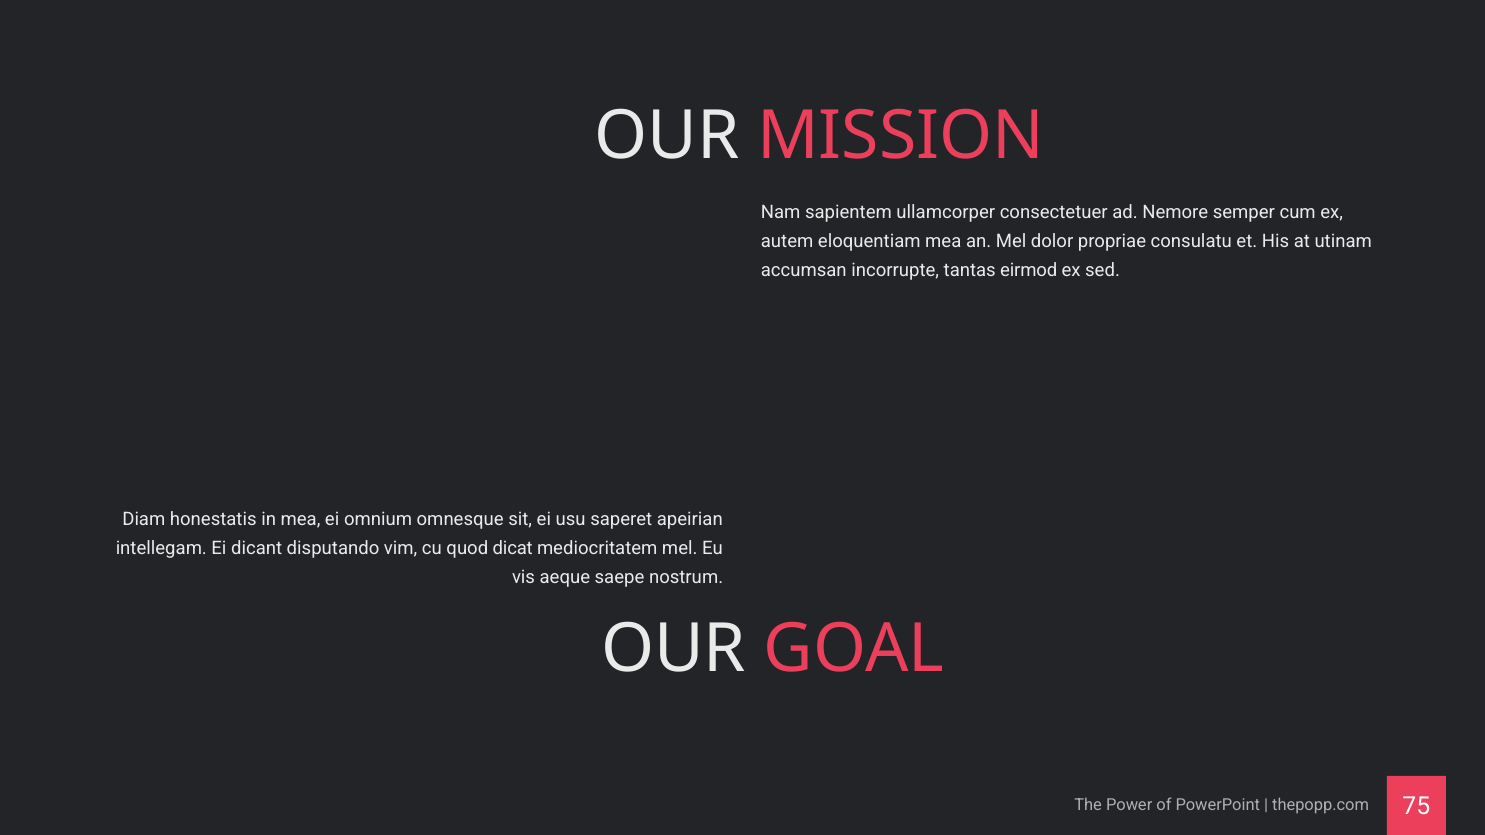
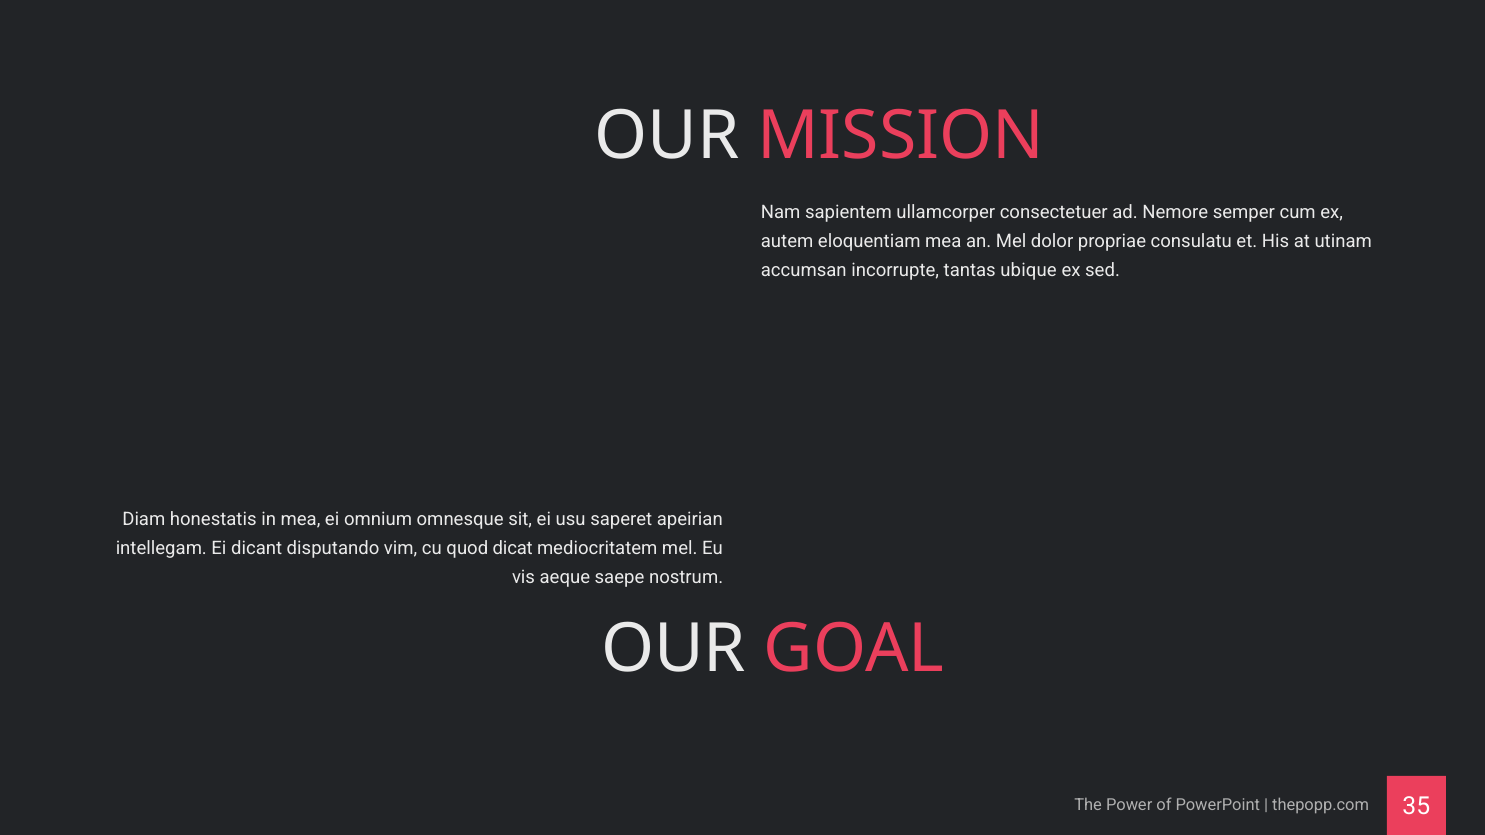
eirmod: eirmod -> ubique (1029, 271)
75: 75 -> 35 (1416, 806)
